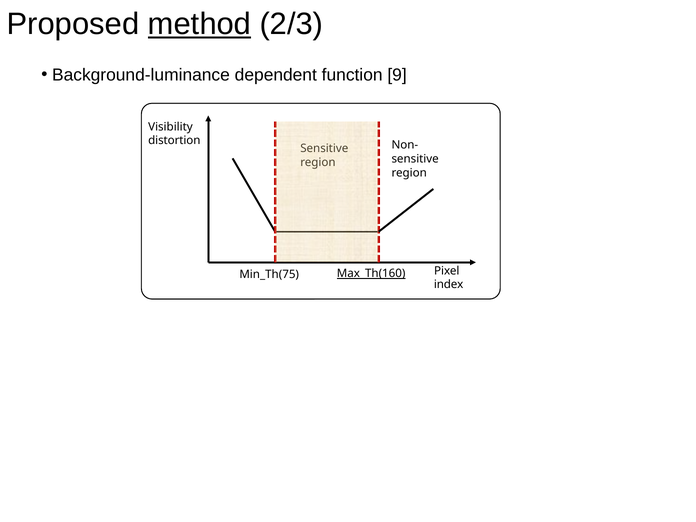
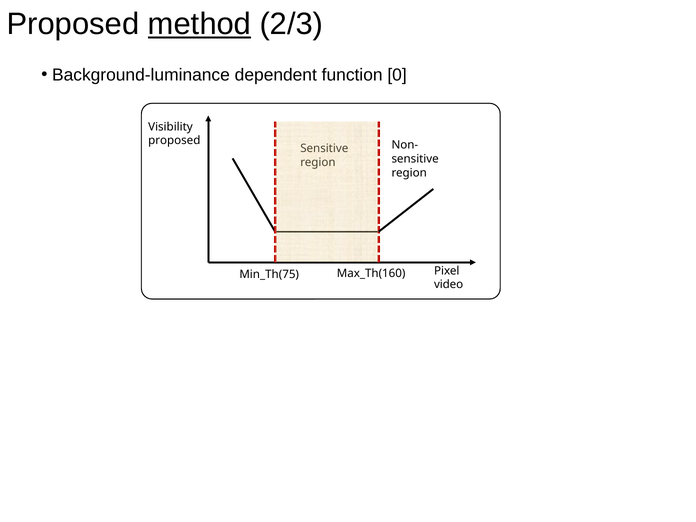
9: 9 -> 0 (397, 75)
distortion: distortion -> proposed (174, 141)
Max_Th(160 underline: present -> none (371, 274)
index: index -> video (449, 285)
